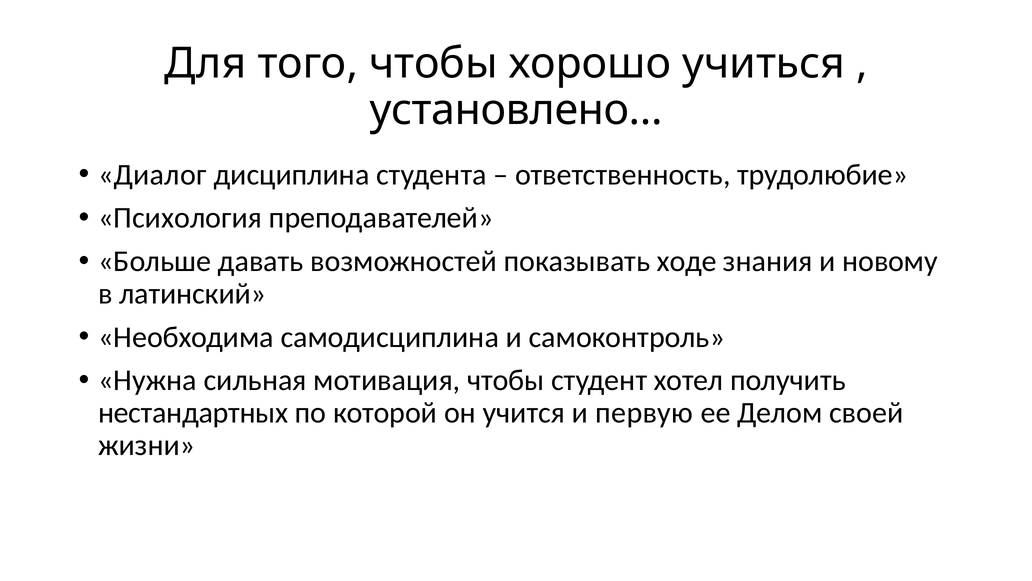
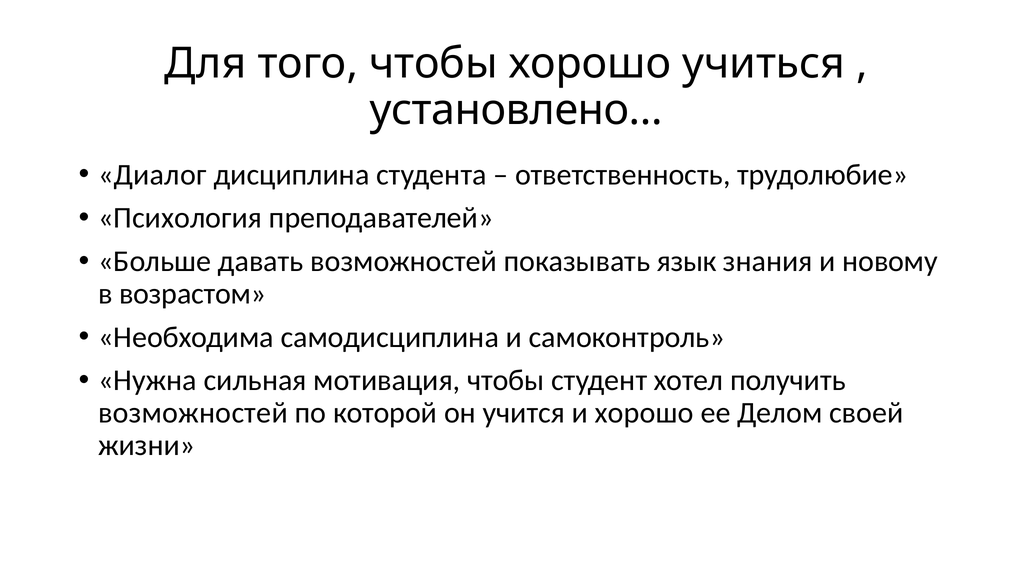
ходе: ходе -> язык (687, 261)
латинский: латинский -> возрастом (193, 294)
нестандартных: нестандартных -> возможностей (193, 413)
и первую: первую -> хорошо (644, 413)
